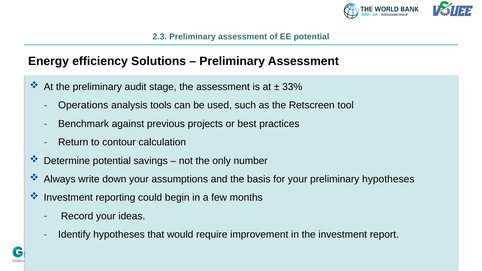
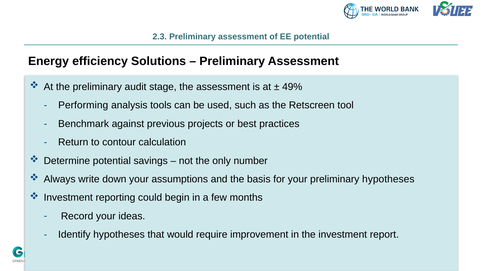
33%: 33% -> 49% (292, 87)
Operations: Operations -> Performing (83, 105)
